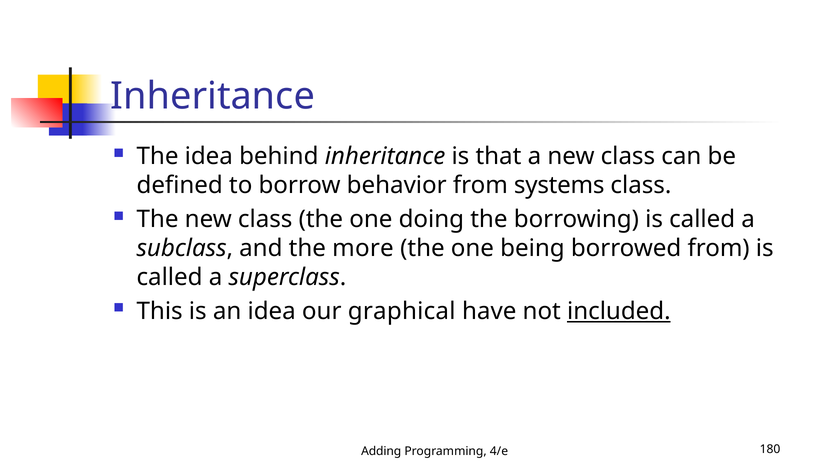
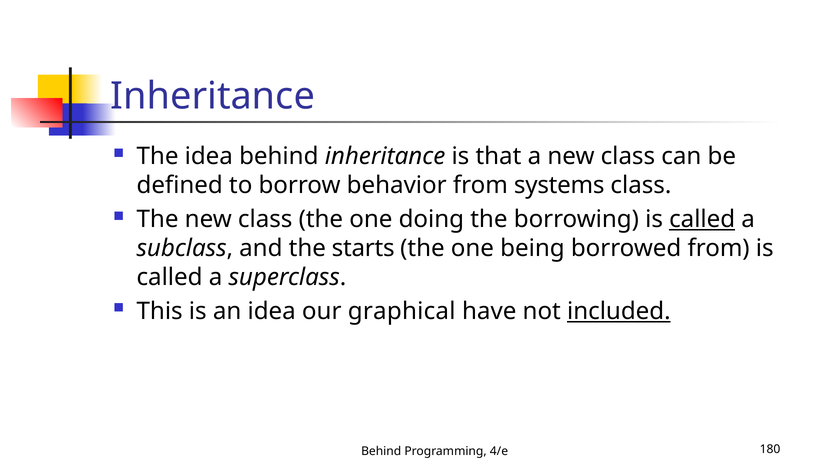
called underline: none -> present (702, 219)
more: more -> starts (363, 248)
Adding: Adding -> Behind (381, 451)
